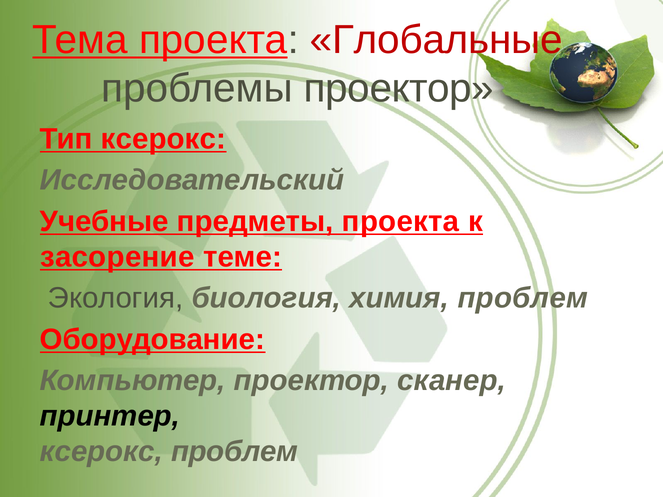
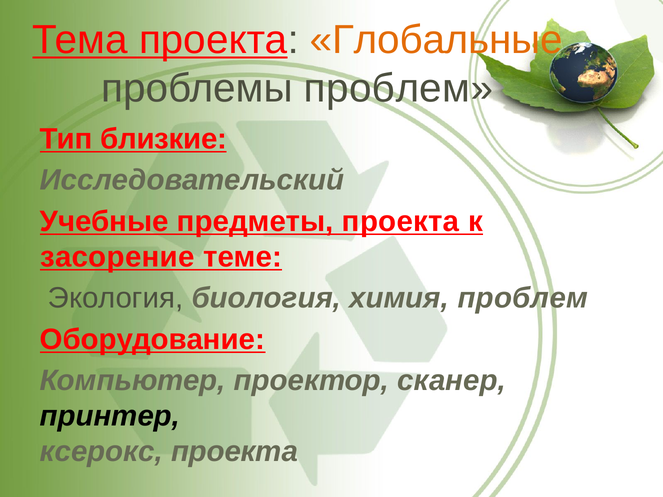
Глобальные colour: red -> orange (436, 40)
проблемы проектор: проектор -> проблем (398, 88)
Тип ксерокс: ксерокс -> близкие (164, 139)
ксерокс проблем: проблем -> проекта (235, 452)
